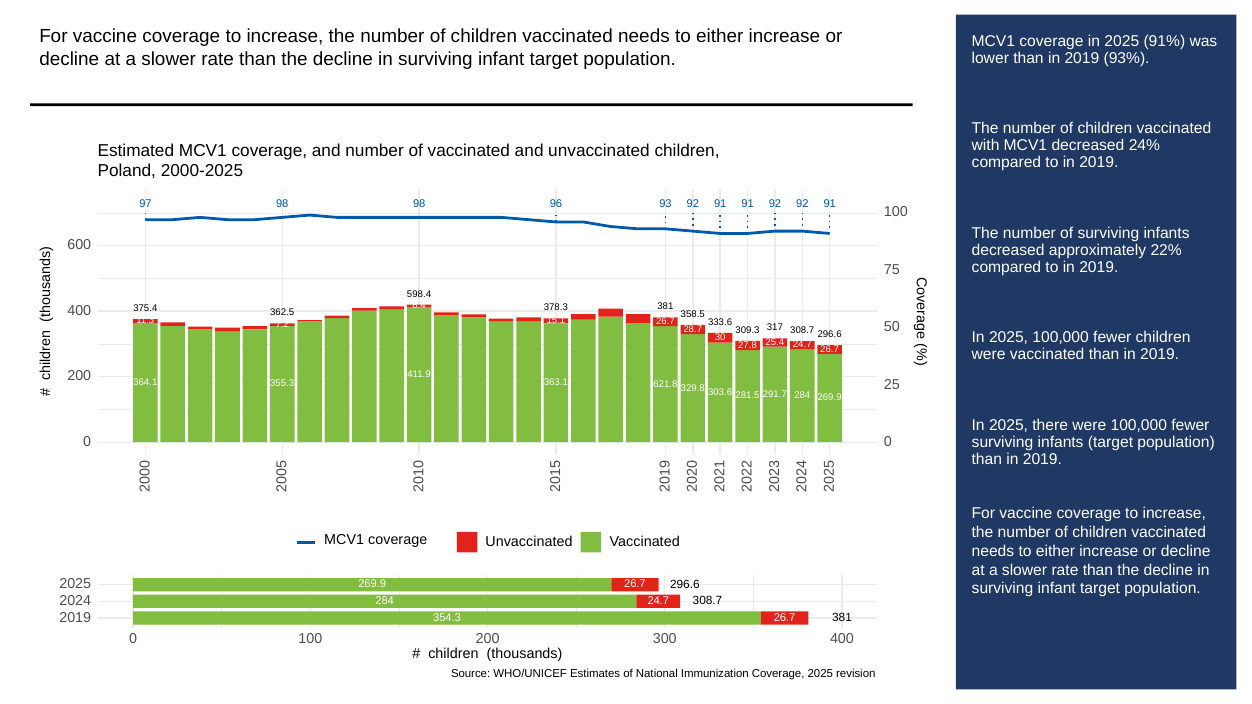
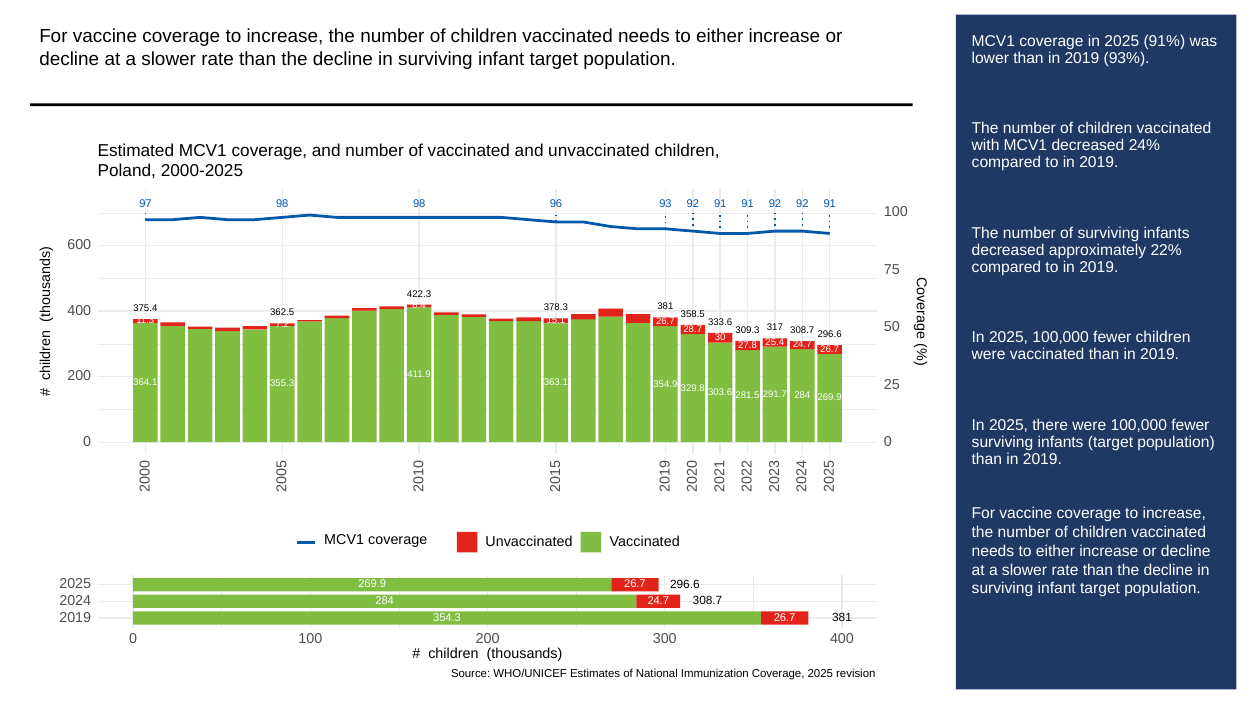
598.4: 598.4 -> 422.3 (419, 294)
621.8: 621.8 -> 354.9 (665, 384)
